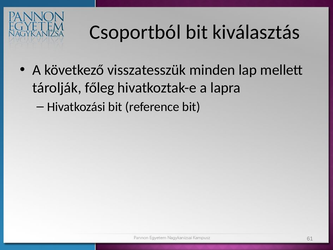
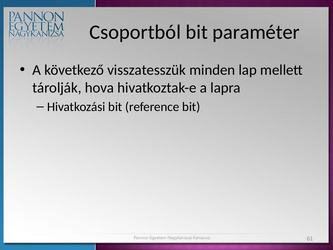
kiválasztás: kiválasztás -> paraméter (256, 32)
főleg: főleg -> hova (99, 88)
